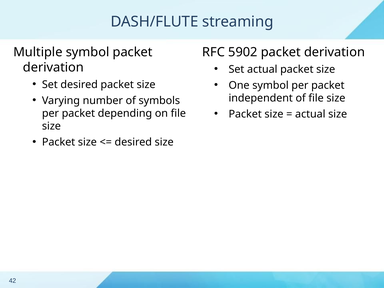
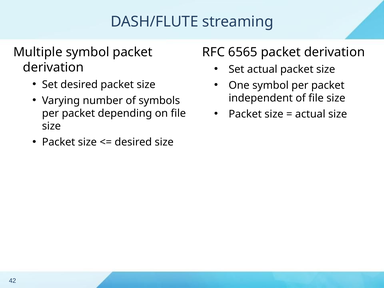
5902: 5902 -> 6565 (243, 52)
